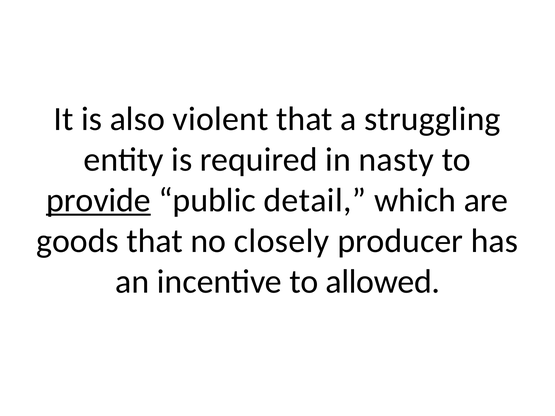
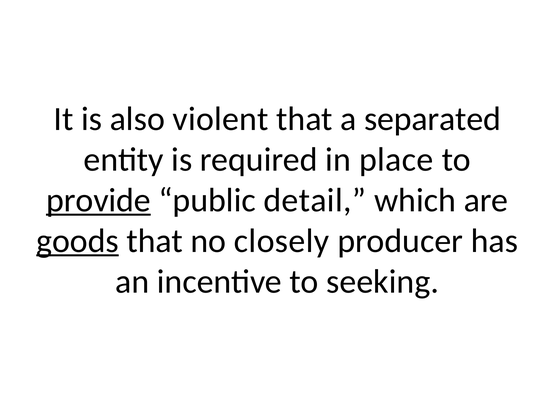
struggling: struggling -> separated (433, 119)
nasty: nasty -> place (396, 160)
goods underline: none -> present (77, 241)
allowed: allowed -> seeking (383, 282)
